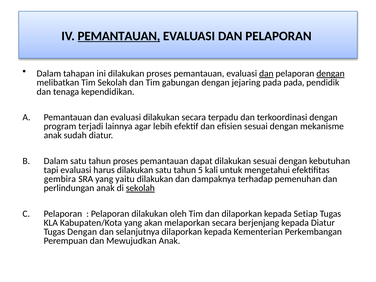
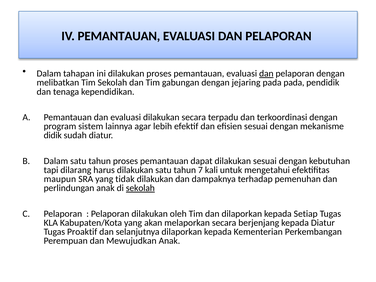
PEMANTAUAN underline: present -> none (119, 36)
dengan underline: present -> none (331, 74)
terjadi: terjadi -> sistem (91, 126)
anak: anak -> didik (53, 135)
tapi evaluasi: evaluasi -> dilarang (76, 170)
5: 5 -> 7 (200, 170)
gembira: gembira -> maupun (60, 179)
yaitu: yaitu -> tidak (125, 179)
Tugas Dengan: Dengan -> Proaktif (82, 232)
